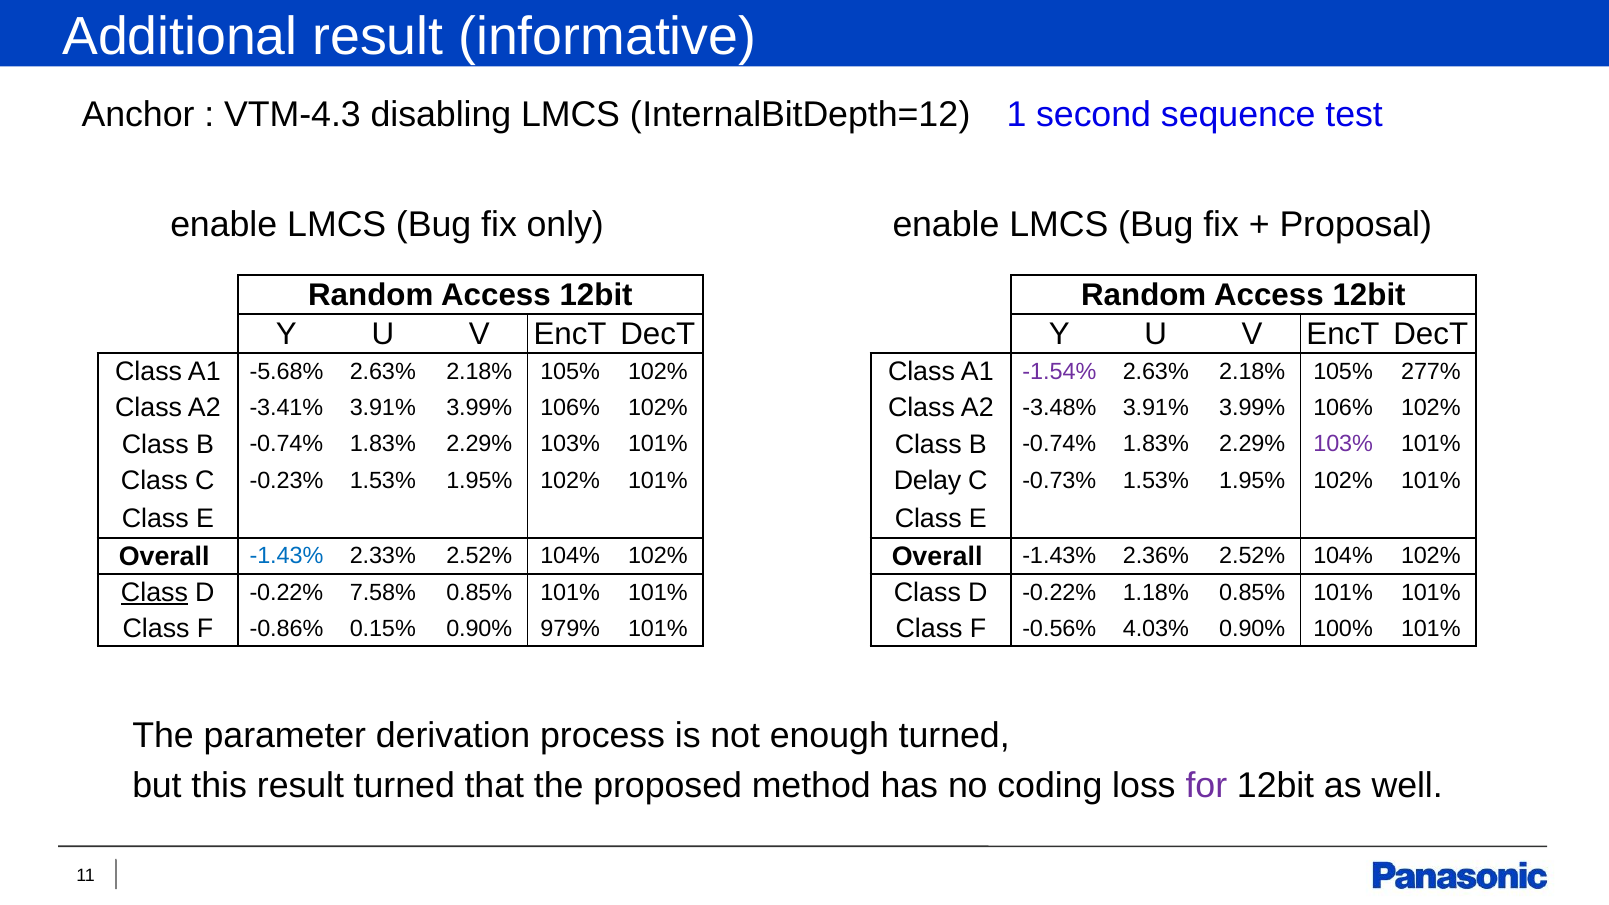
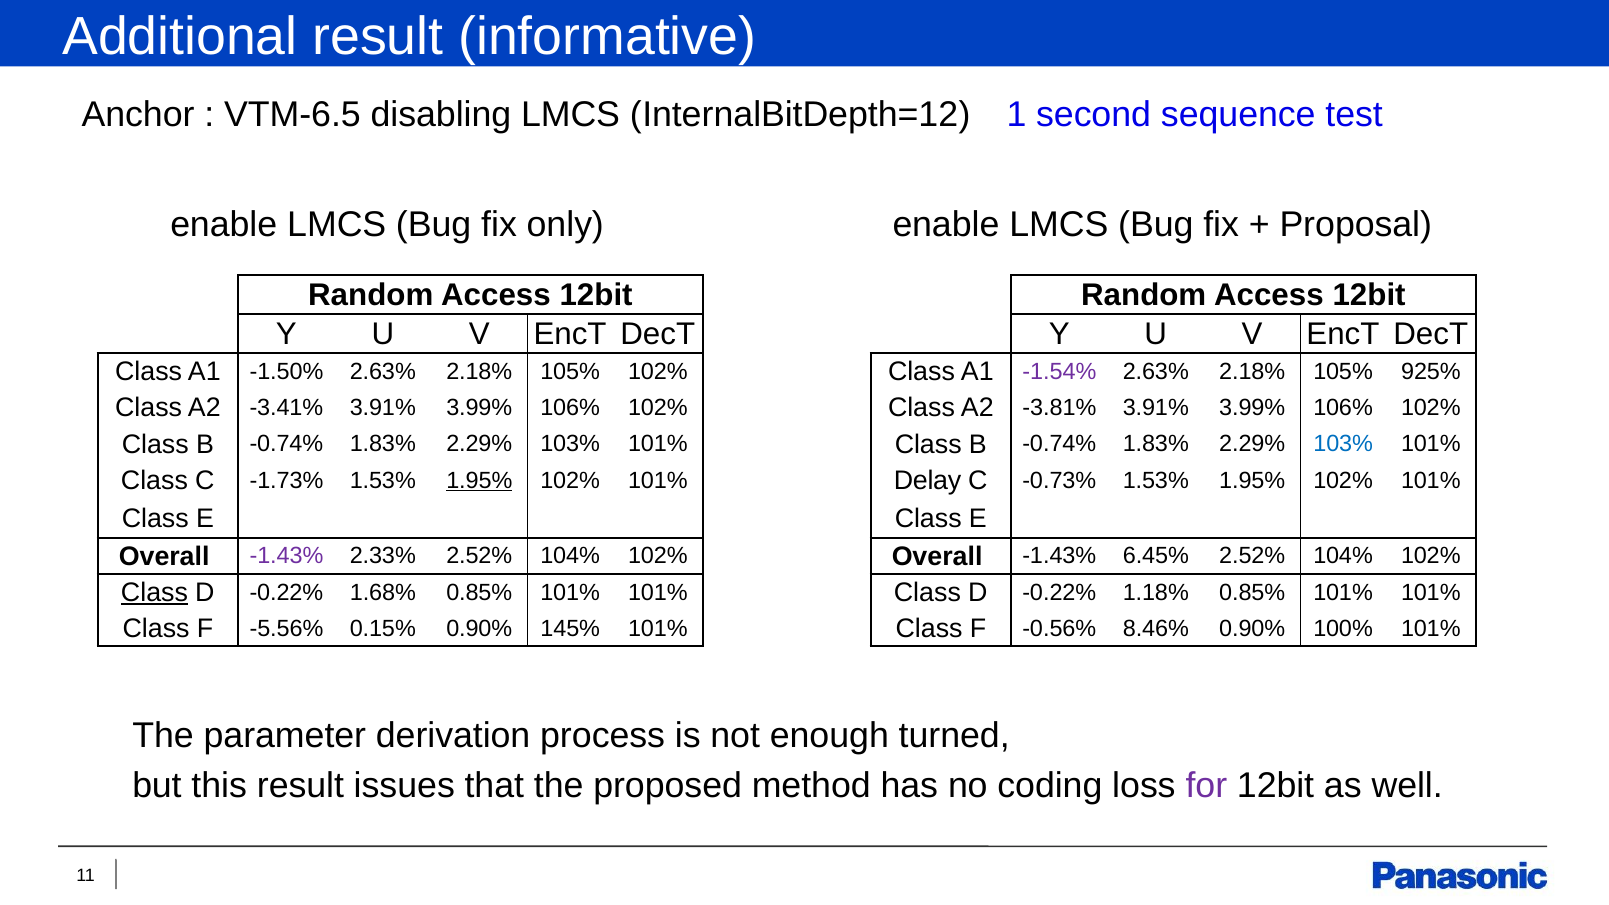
VTM-4.3: VTM-4.3 -> VTM-6.5 (292, 115)
-5.68%: -5.68% -> -1.50% (286, 372)
277%: 277% -> 925% (1431, 372)
-3.48%: -3.48% -> -3.81% (1059, 408)
103% colour: purple -> blue (1343, 444)
-0.23%: -0.23% -> -1.73% (286, 480)
1.95% underline: none -> present (479, 480)
-1.43% colour: blue -> purple (286, 556)
2.36%: 2.36% -> 6.45% (1156, 556)
7.58%: 7.58% -> 1.68% (383, 593)
-0.86%: -0.86% -> -5.56% (286, 629)
979%: 979% -> 145% (570, 629)
4.03%: 4.03% -> 8.46% (1156, 629)
result turned: turned -> issues (404, 786)
